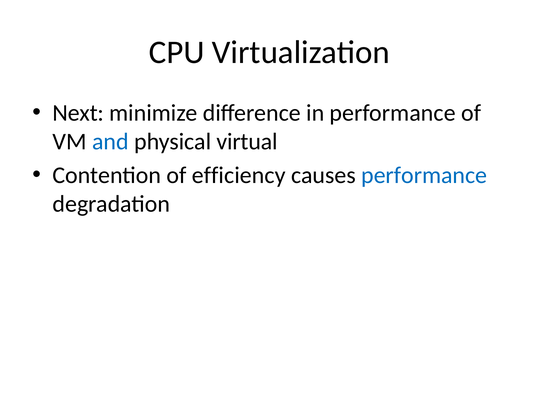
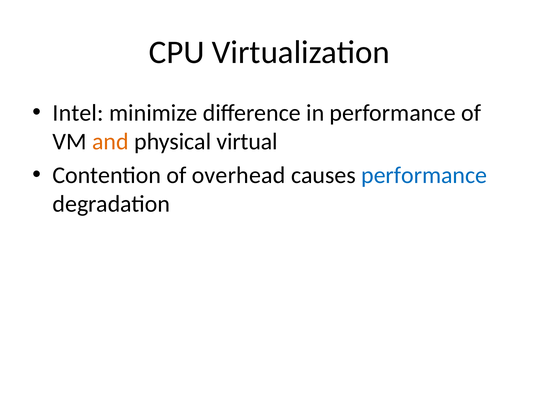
Next: Next -> Intel (78, 113)
and colour: blue -> orange (110, 142)
efficiency: efficiency -> overhead (239, 175)
